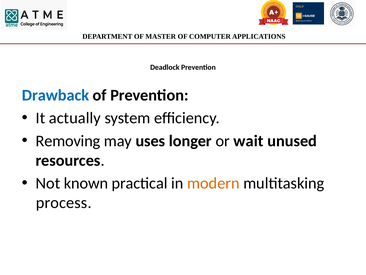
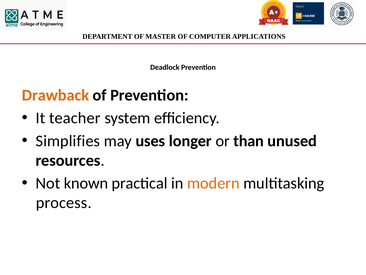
Drawback colour: blue -> orange (56, 95)
actually: actually -> teacher (75, 118)
Removing: Removing -> Simplifies (68, 141)
wait: wait -> than (249, 141)
